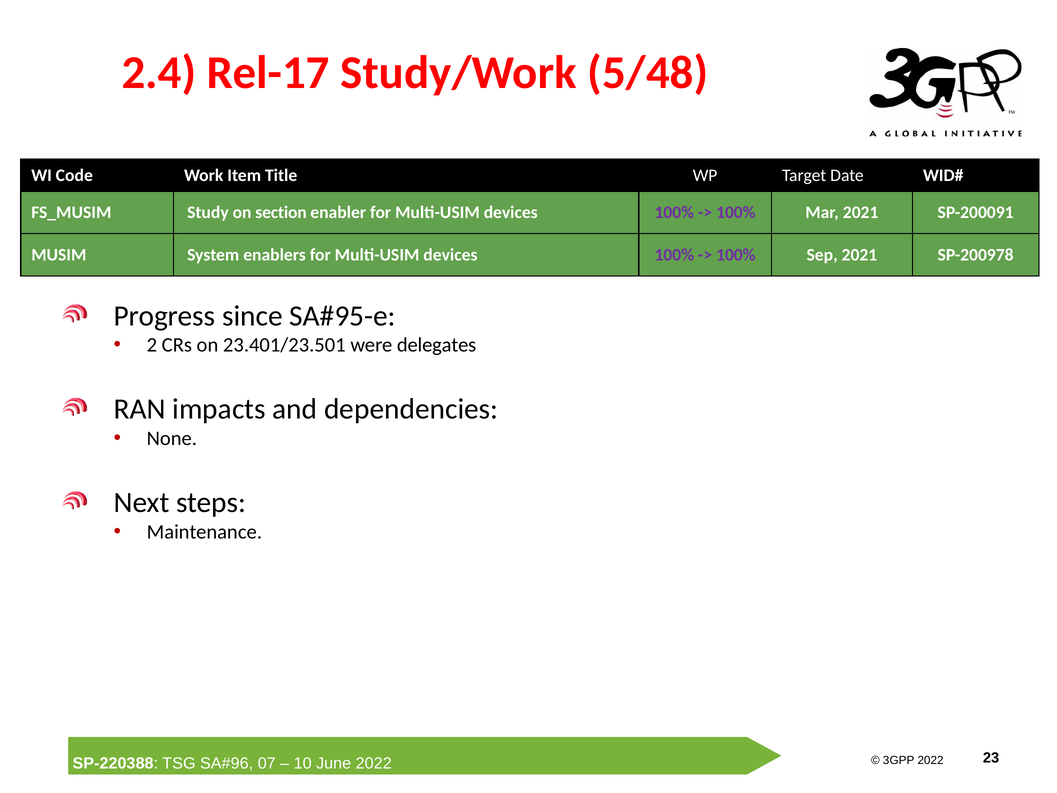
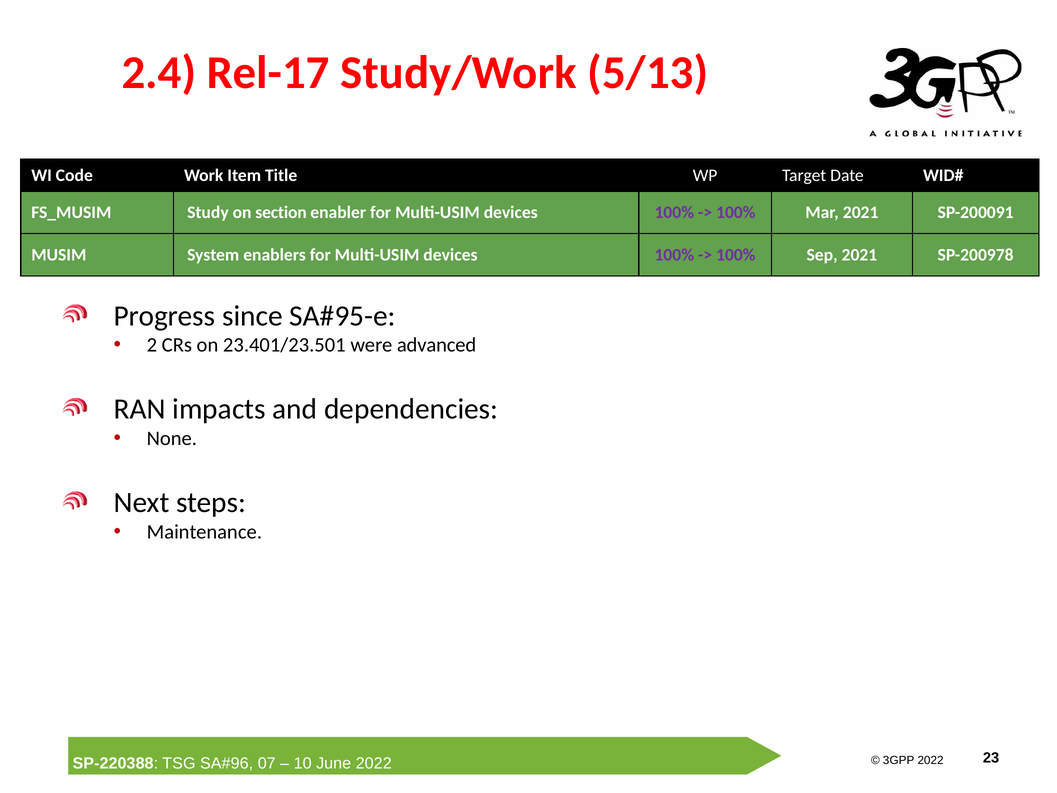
5/48: 5/48 -> 5/13 (648, 73)
delegates: delegates -> advanced (437, 345)
